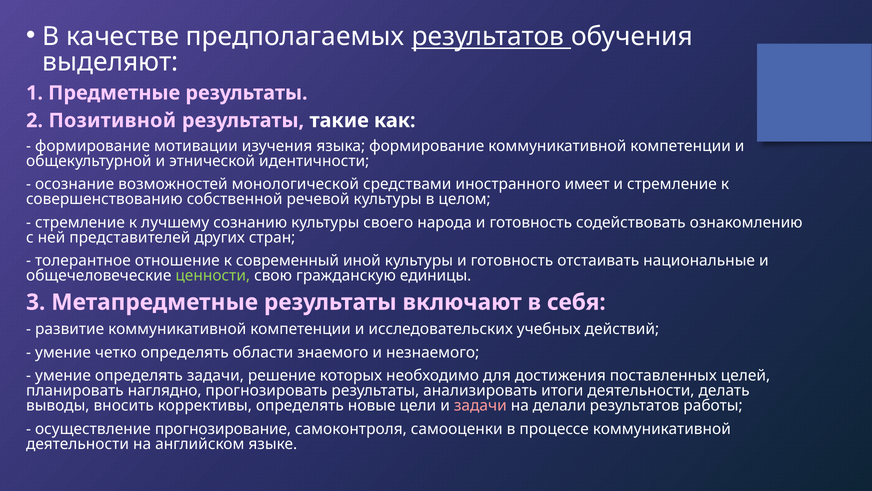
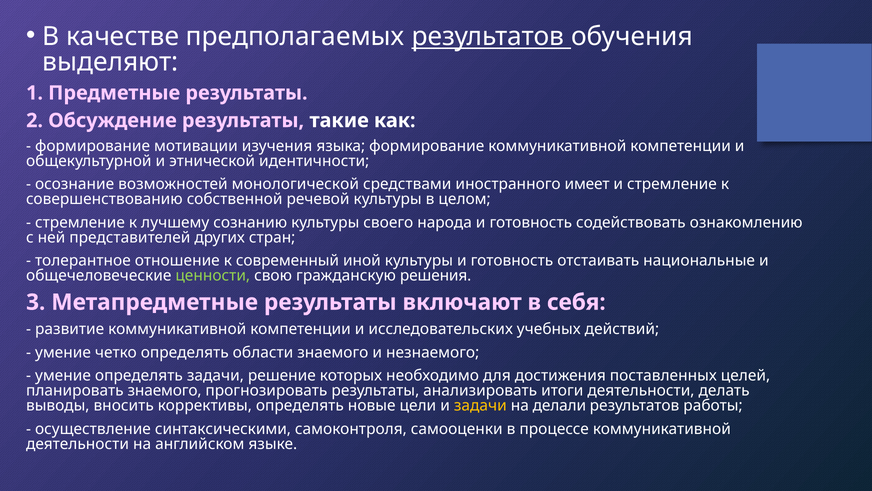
Позитивной: Позитивной -> Обсуждение (112, 120)
единицы: единицы -> решения (436, 276)
планировать наглядно: наглядно -> знаемого (165, 390)
задачи colour: pink -> yellow (480, 405)
прогнозирование: прогнозирование -> синтаксическими (223, 428)
